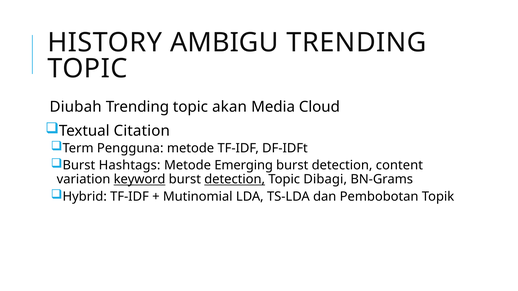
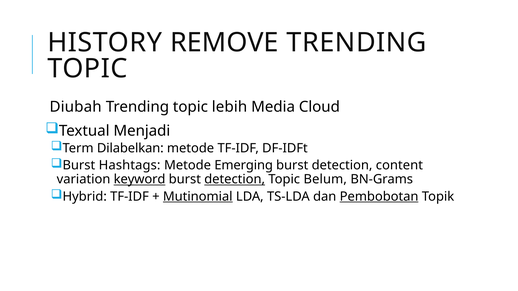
AMBIGU: AMBIGU -> REMOVE (224, 43)
akan: akan -> lebih (230, 107)
Citation: Citation -> Menjadi (142, 131)
Pengguna: Pengguna -> Dilabelkan (130, 148)
Dibagi: Dibagi -> Belum (325, 180)
Mutinomial underline: none -> present (198, 197)
Pembobotan underline: none -> present (379, 197)
